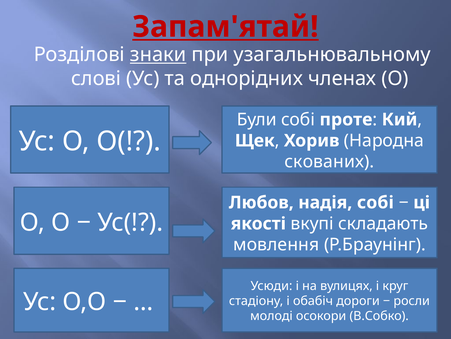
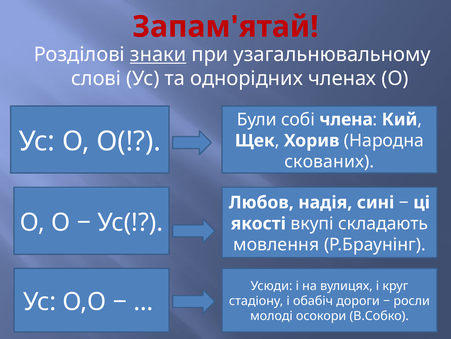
Запам'ятай underline: present -> none (225, 27)
проте: проте -> члена (346, 119)
надія собі: собі -> сині (376, 202)
